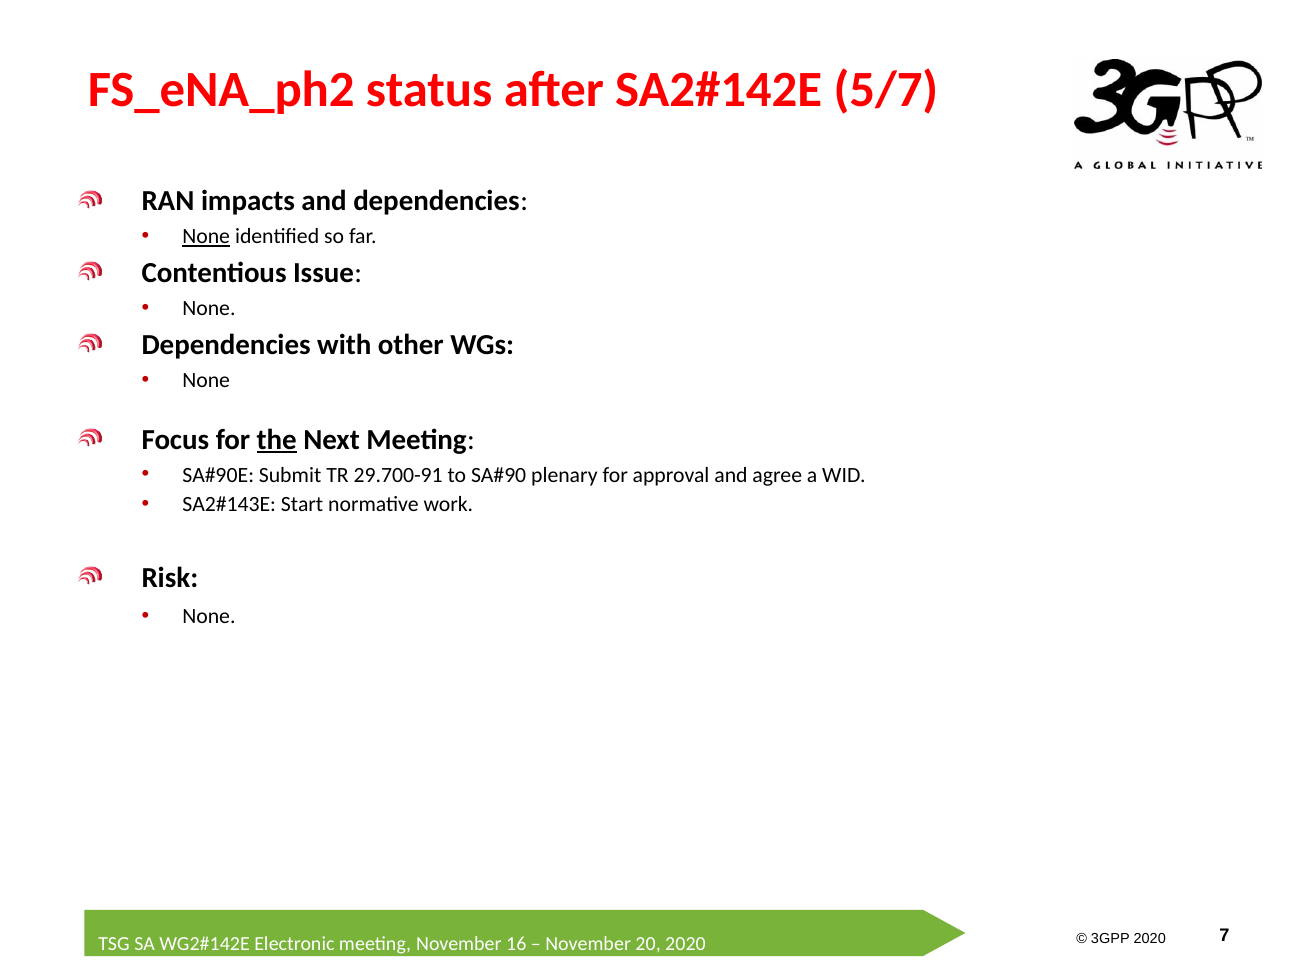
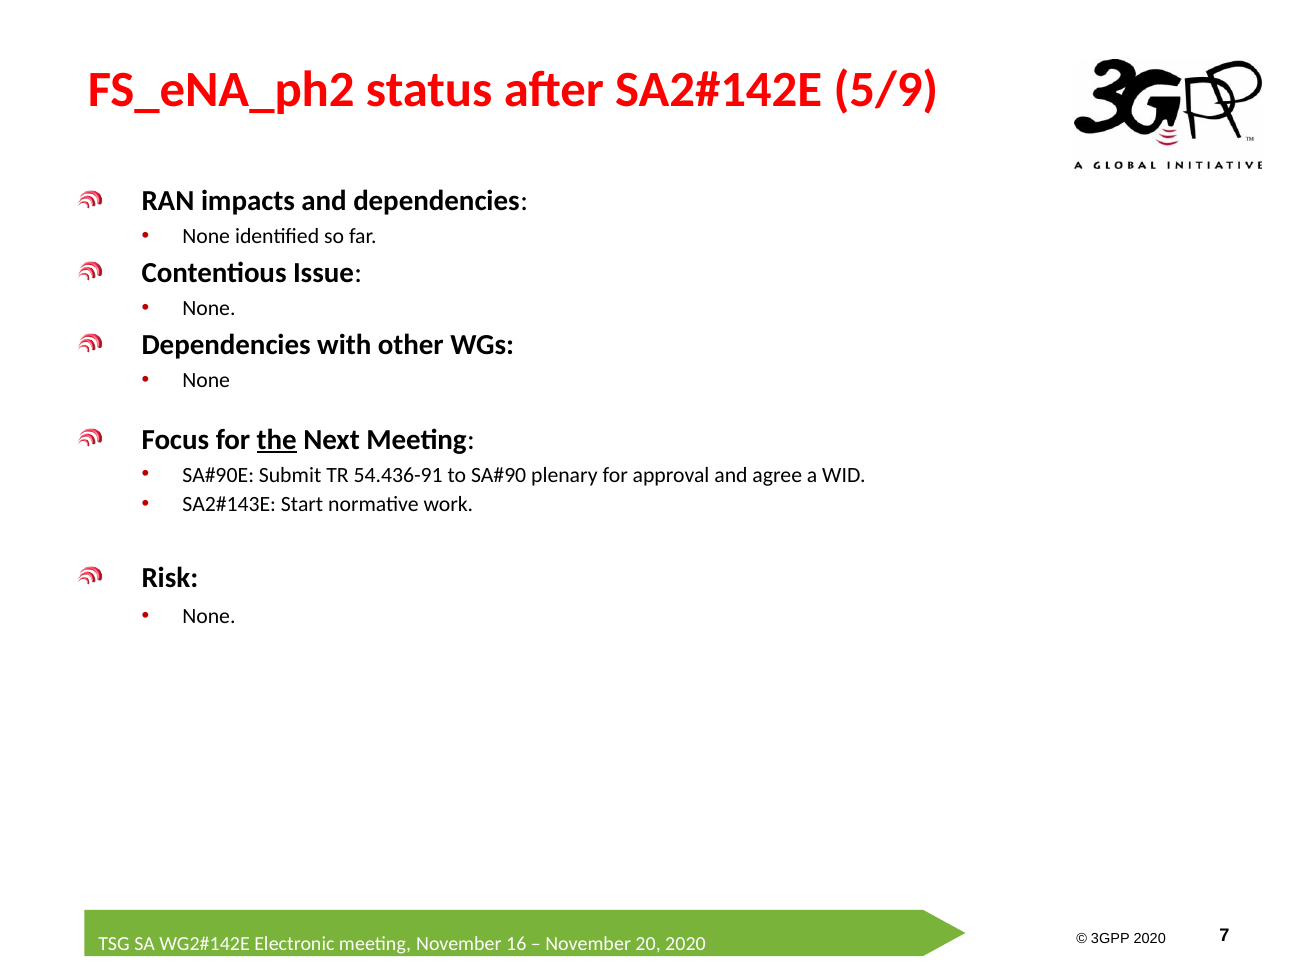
5/7: 5/7 -> 5/9 (886, 89)
None underline: present -> none (206, 237)
29.700-91: 29.700-91 -> 54.436-91 (398, 475)
